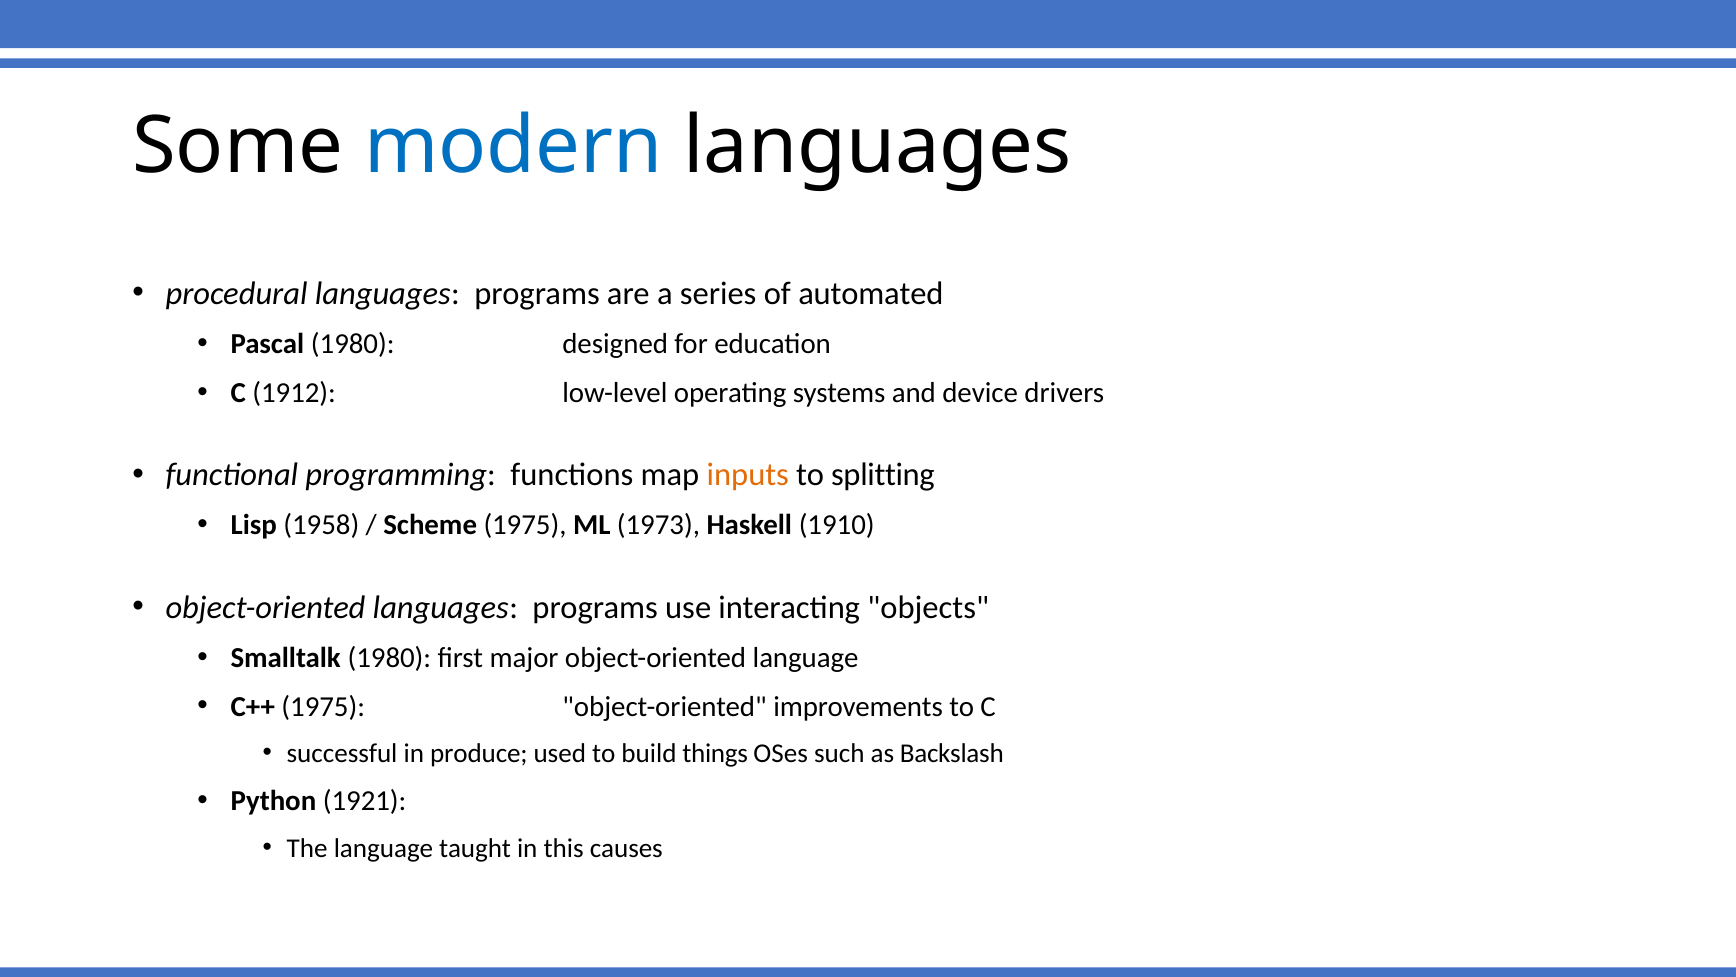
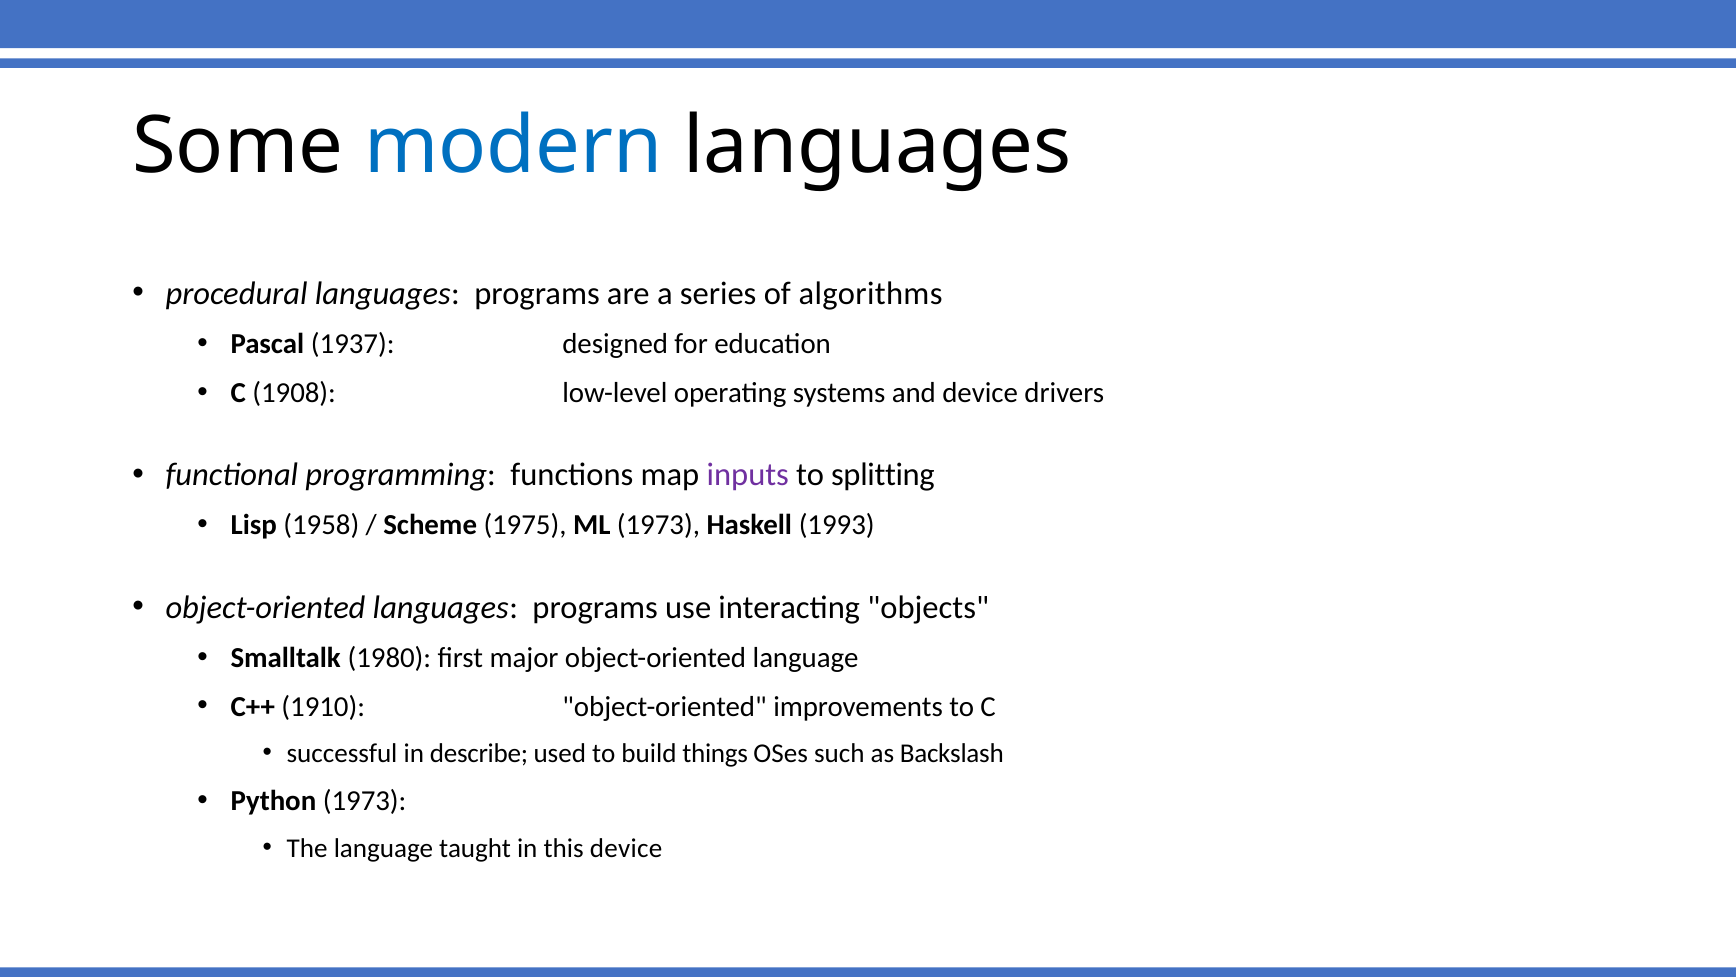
automated: automated -> algorithms (871, 294)
Pascal 1980: 1980 -> 1937 (353, 344)
1912: 1912 -> 1908 (294, 393)
inputs colour: orange -> purple (748, 475)
1910: 1910 -> 1993 (837, 525)
C++ 1975: 1975 -> 1910 (323, 706)
produce: produce -> describe (479, 753)
Python 1921: 1921 -> 1973 (365, 801)
this causes: causes -> device (626, 848)
